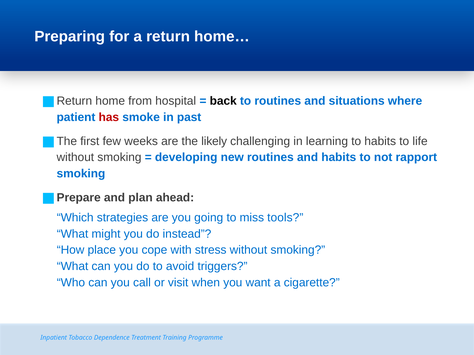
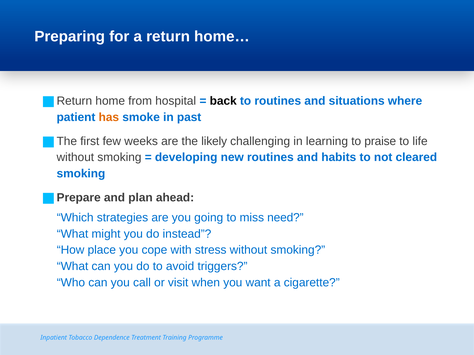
has colour: red -> orange (109, 117)
to habits: habits -> praise (380, 141)
rapport: rapport -> cleared (416, 158)
tools: tools -> need (285, 218)
